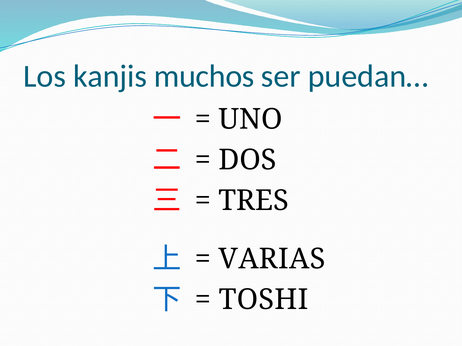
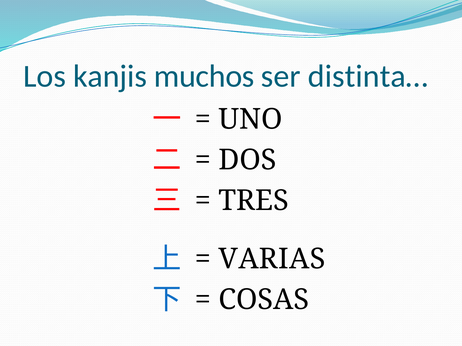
puedan…: puedan… -> distinta… (368, 76)
TOSHI: TOSHI -> COSAS (264, 300)
